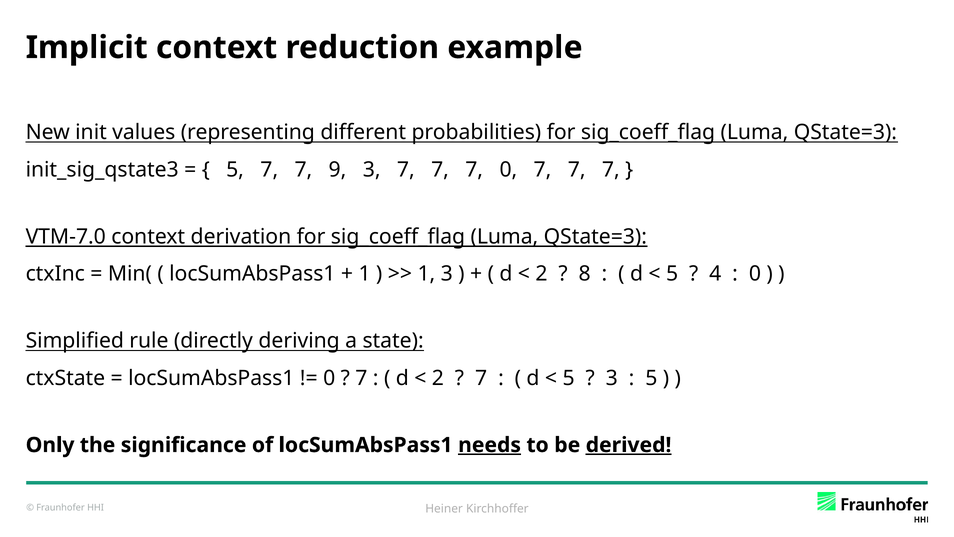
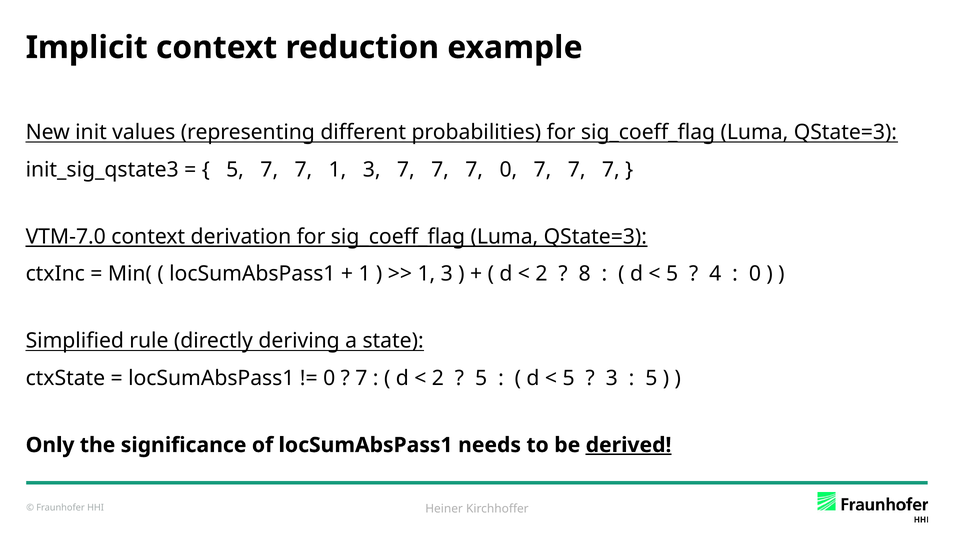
7 9: 9 -> 1 (337, 170)
7: 7 -> 5 (481, 378)
needs underline: present -> none (490, 445)
